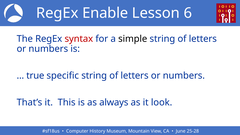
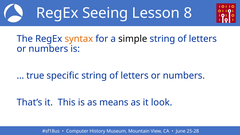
Enable: Enable -> Seeing (105, 13)
6: 6 -> 8 (188, 13)
syntax colour: red -> orange (79, 39)
always: always -> means (114, 102)
